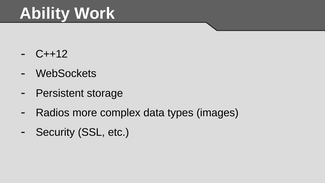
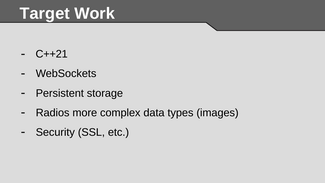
Ability: Ability -> Target (45, 14)
C++12: C++12 -> C++21 (52, 54)
